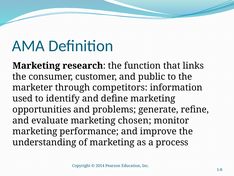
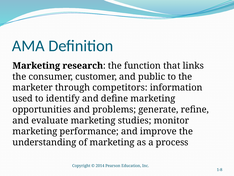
chosen: chosen -> studies (135, 120)
